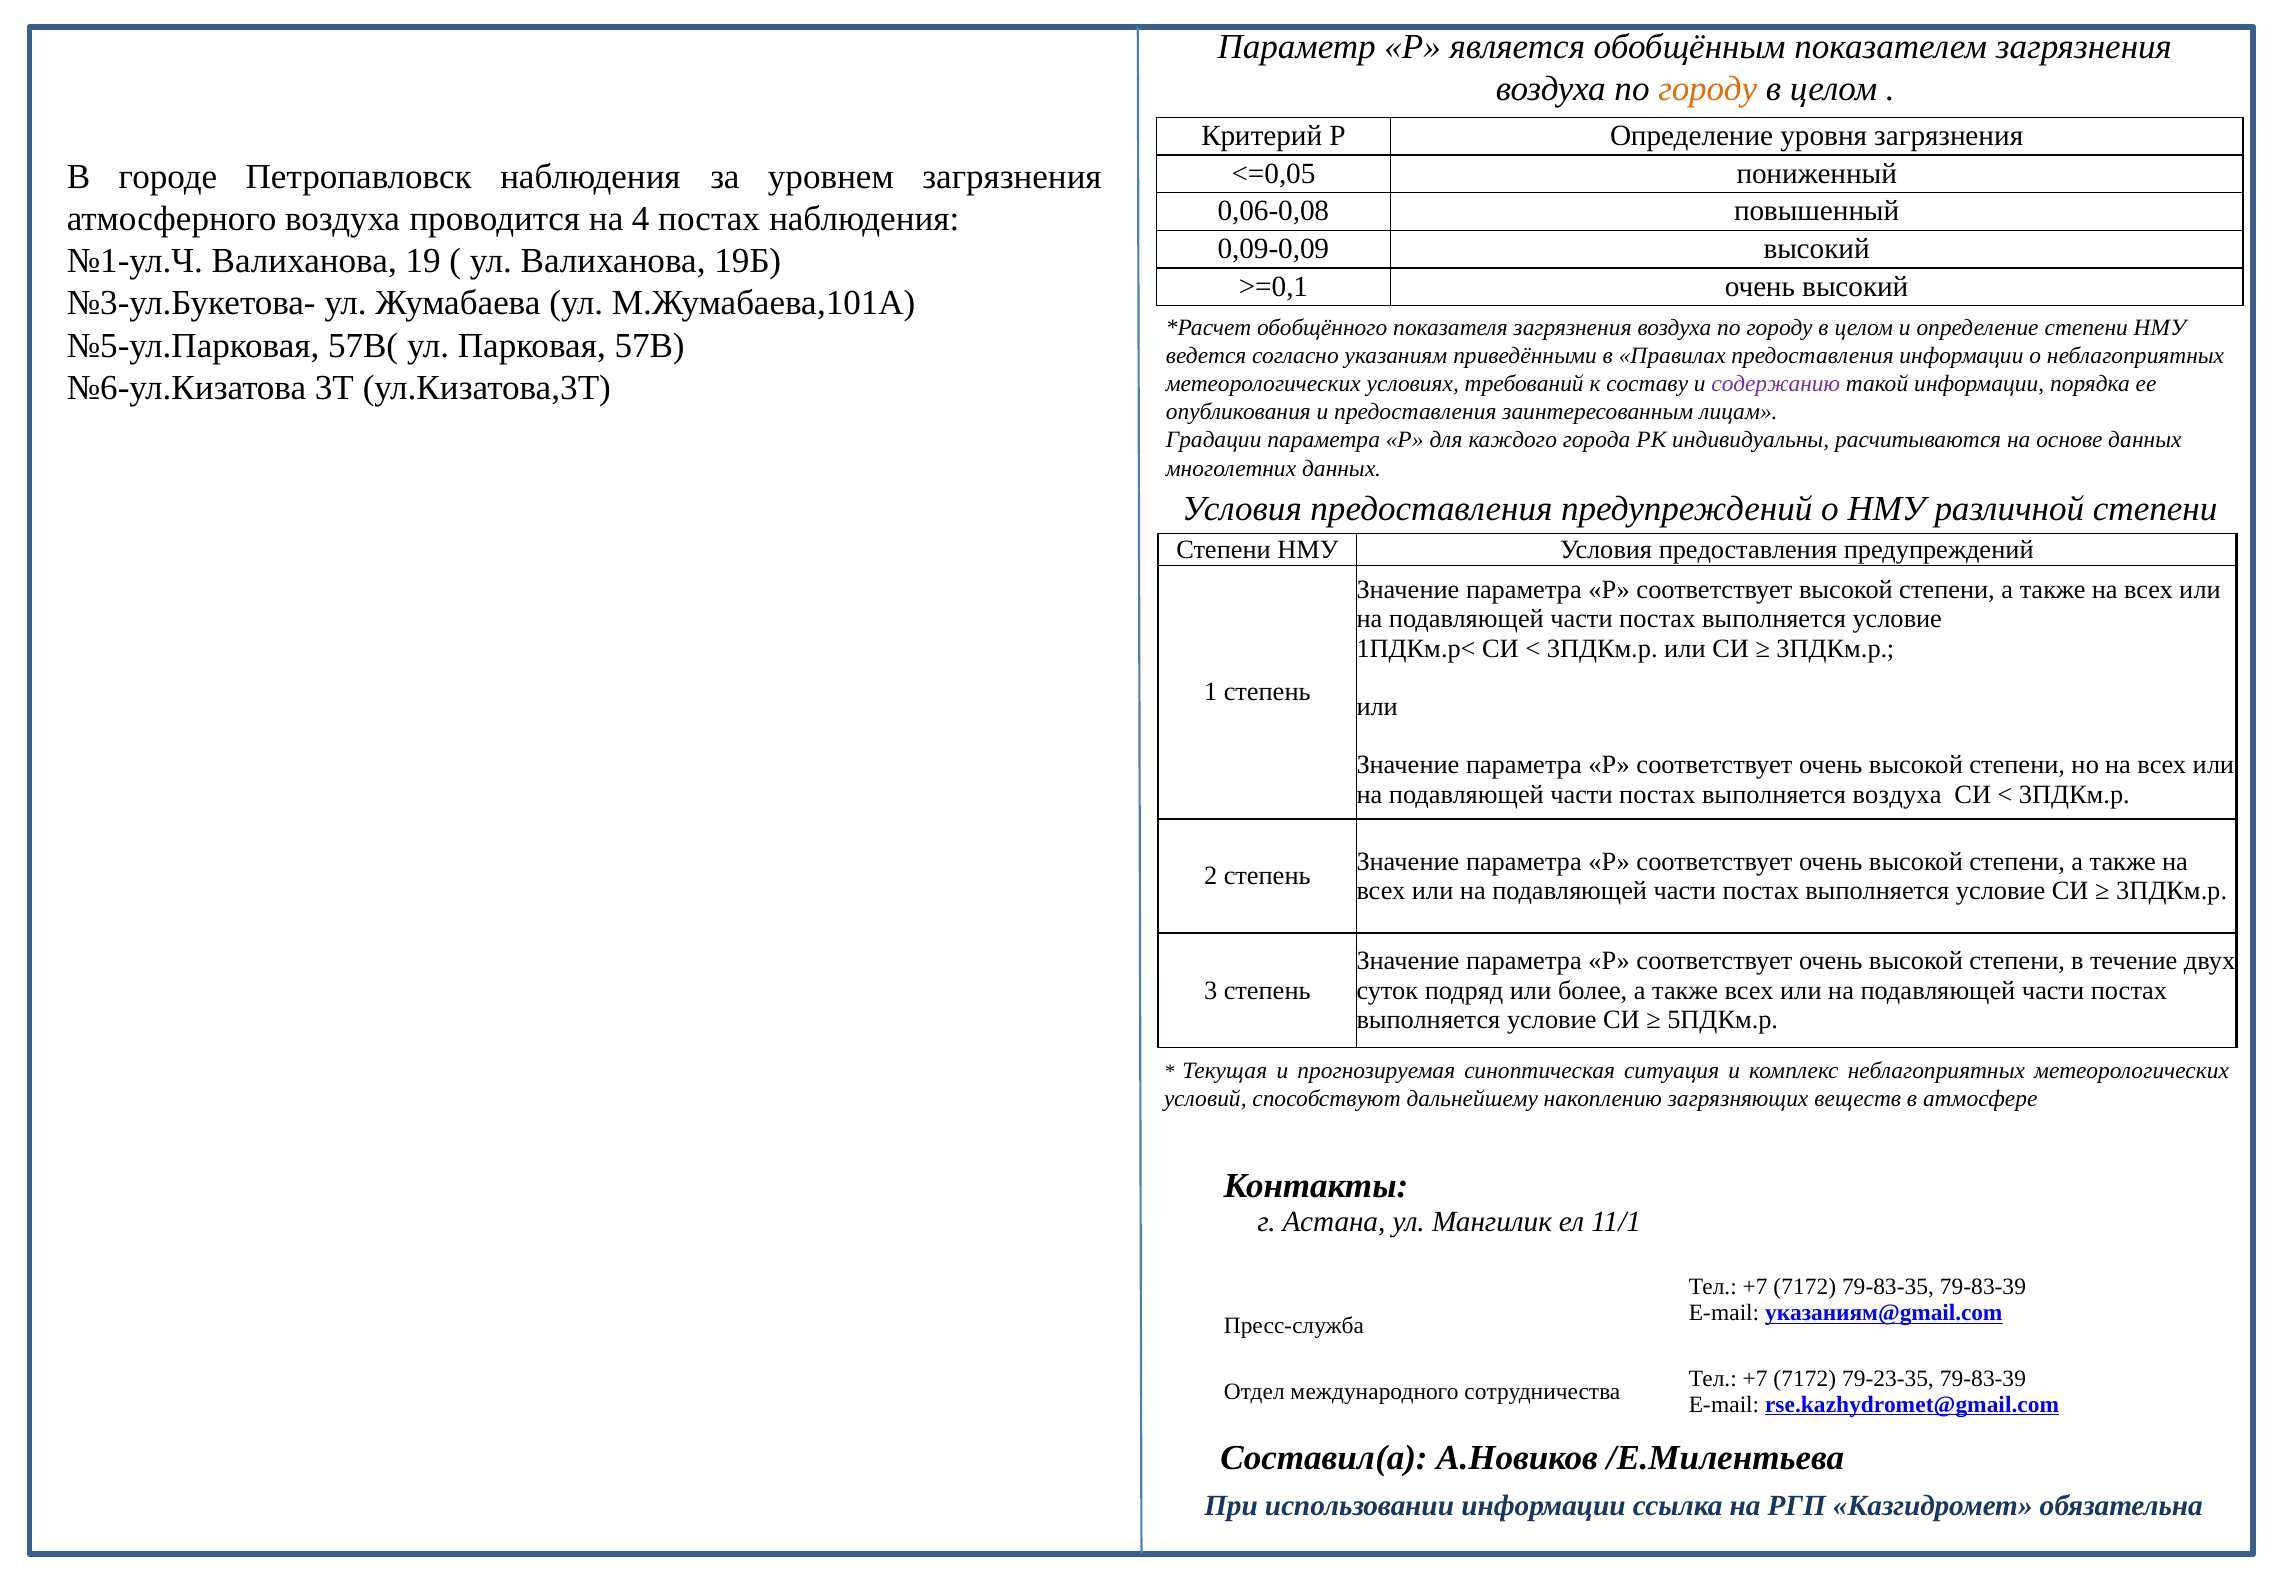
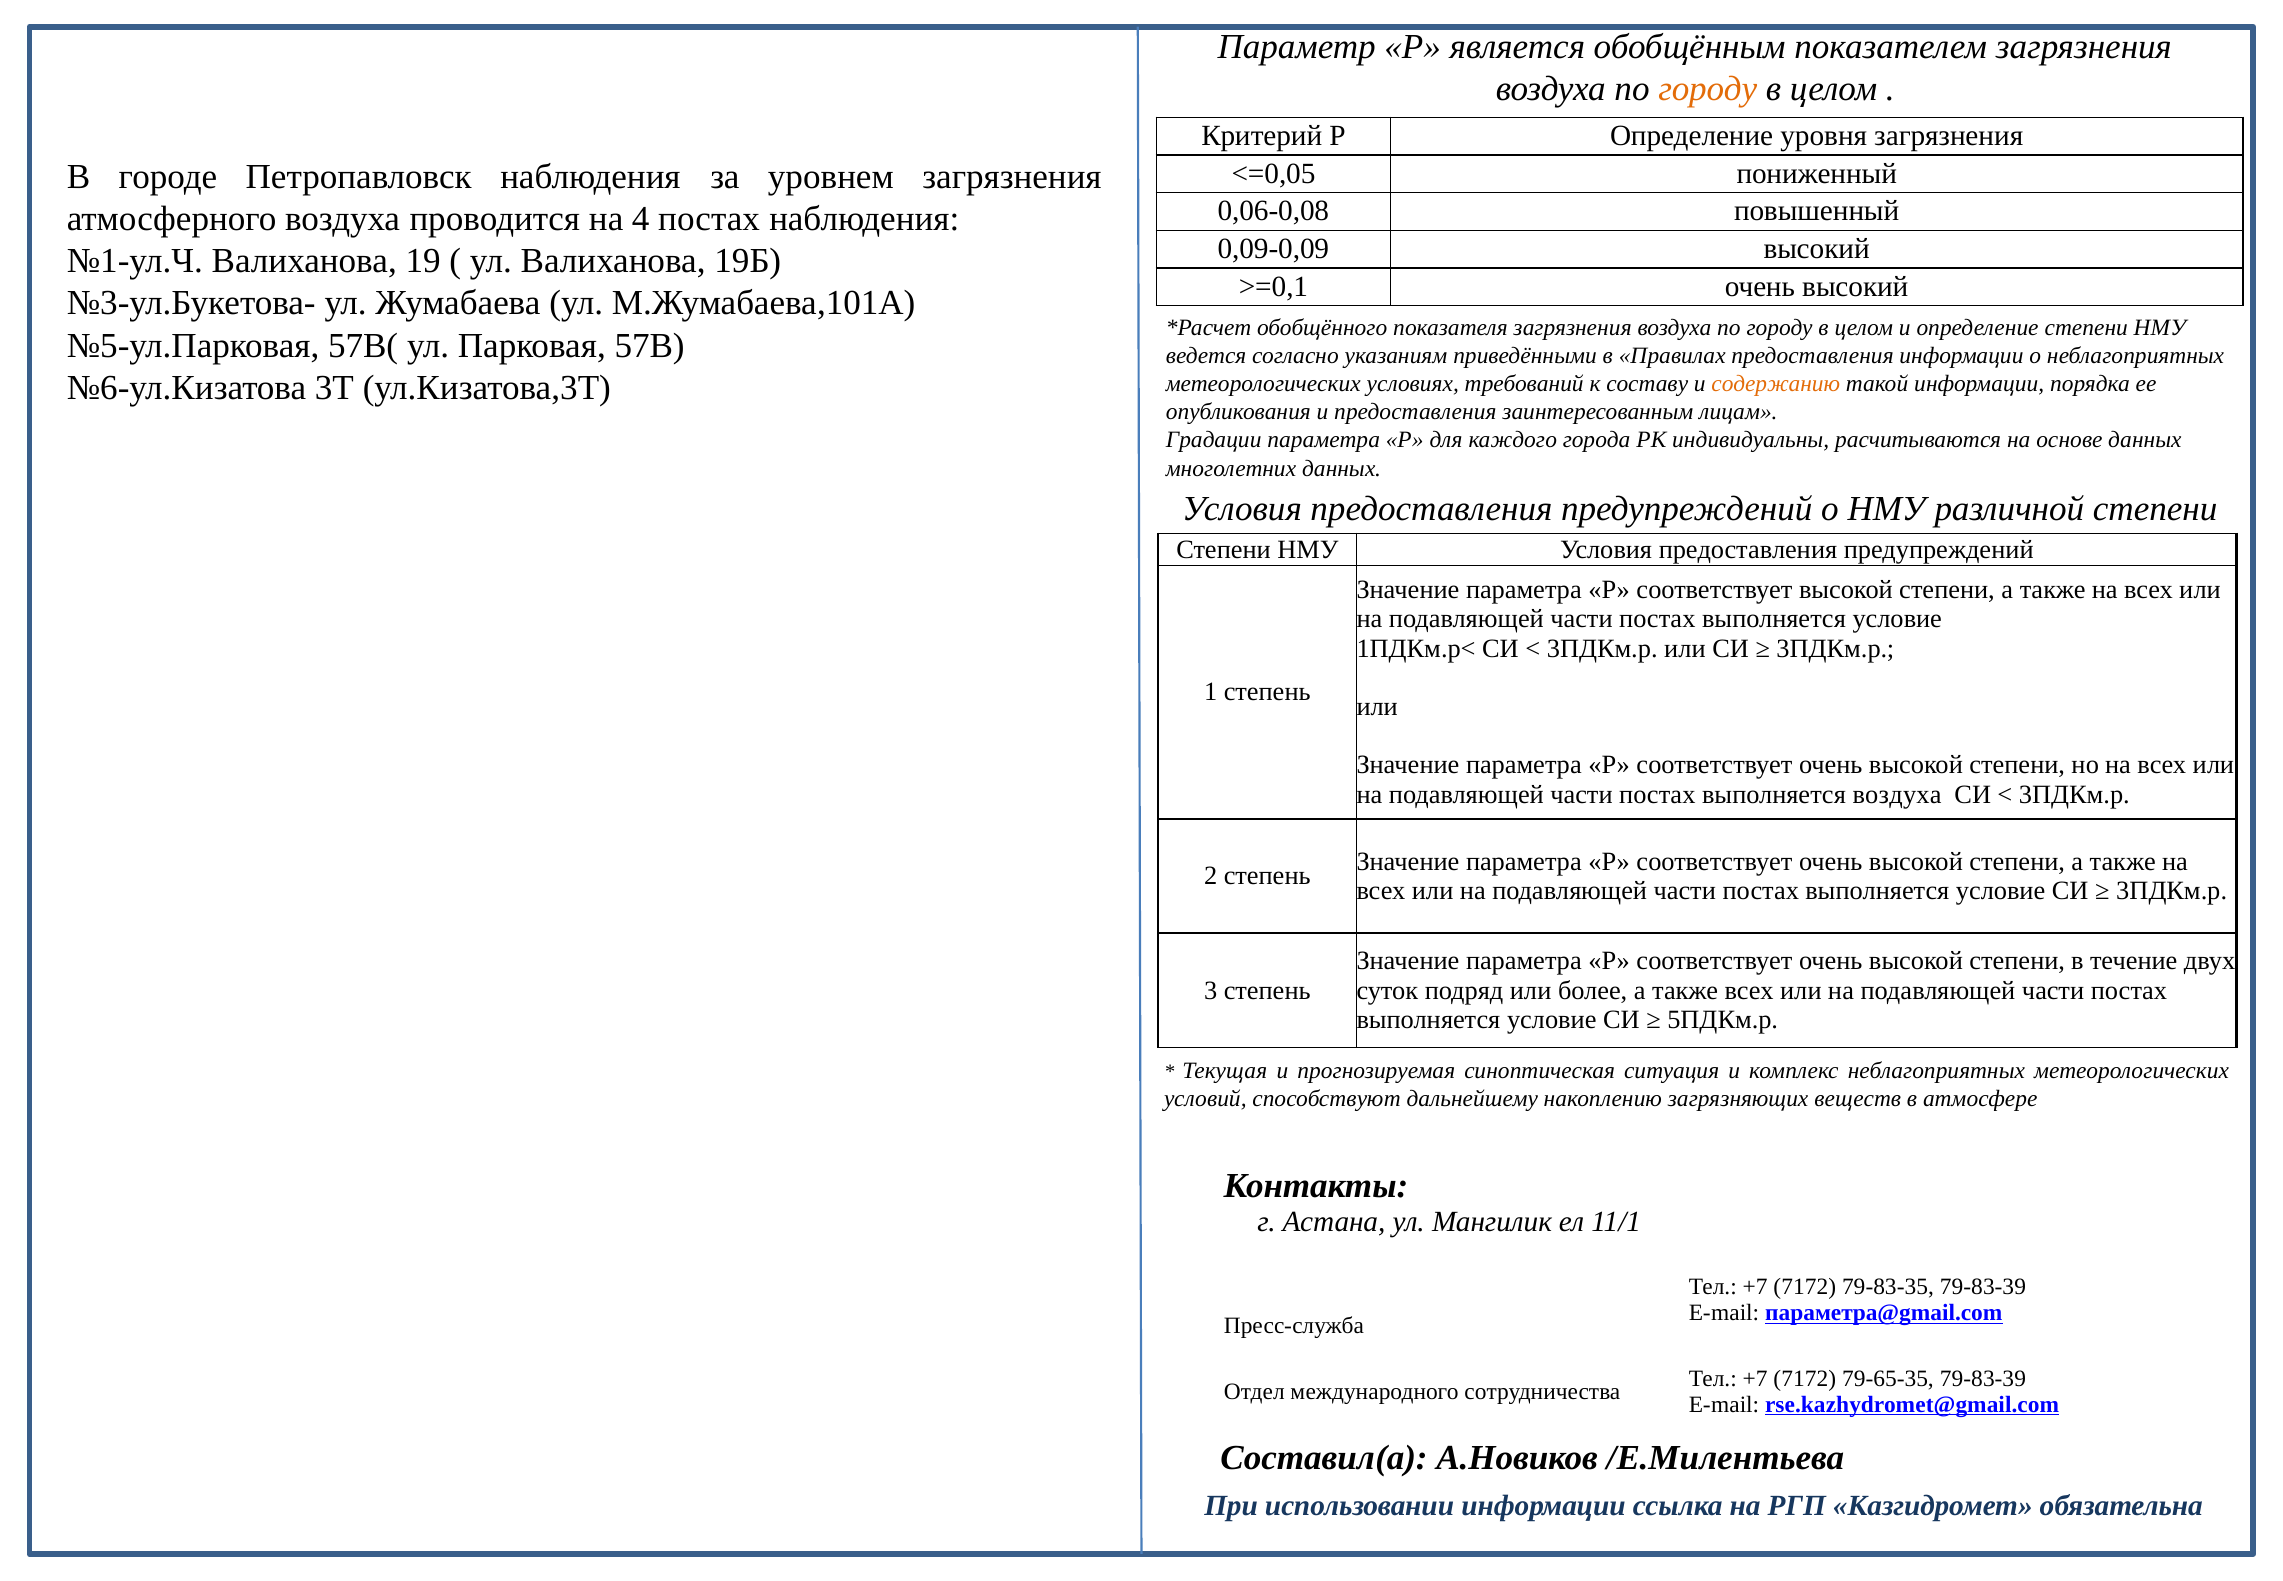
содержанию colour: purple -> orange (1776, 384)
указаниям@gmail.com: указаниям@gmail.com -> параметра@gmail.com (1884, 1313)
79-23-35: 79-23-35 -> 79-65-35 (1888, 1378)
